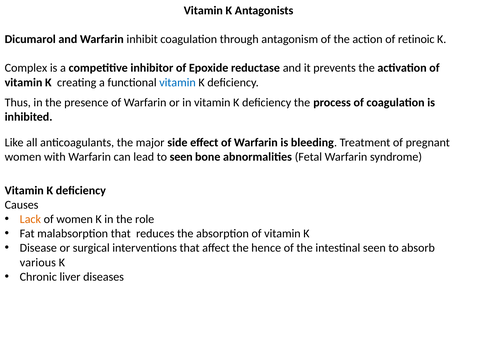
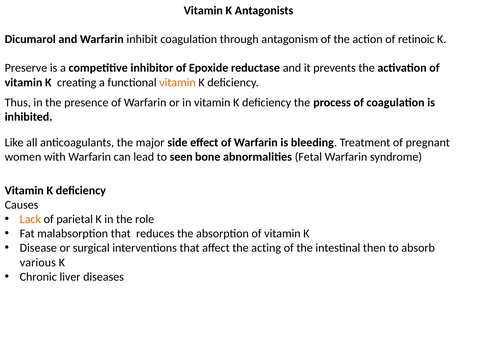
Complex: Complex -> Preserve (26, 68)
vitamin colour: blue -> orange (178, 82)
of women: women -> parietal (75, 219)
hence: hence -> acting (266, 248)
intestinal seen: seen -> then (374, 248)
